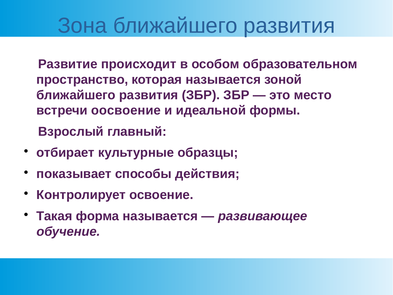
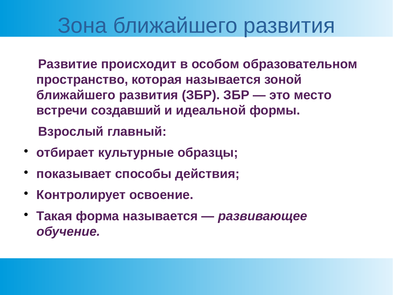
оосвоение: оосвоение -> создавший (126, 110)
